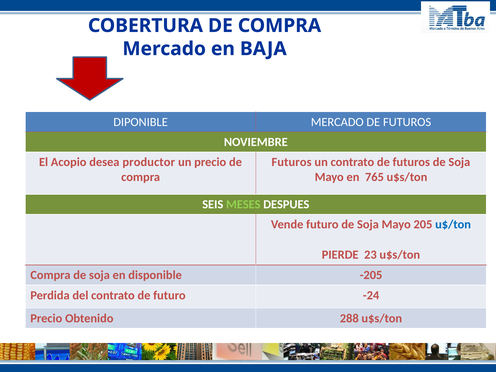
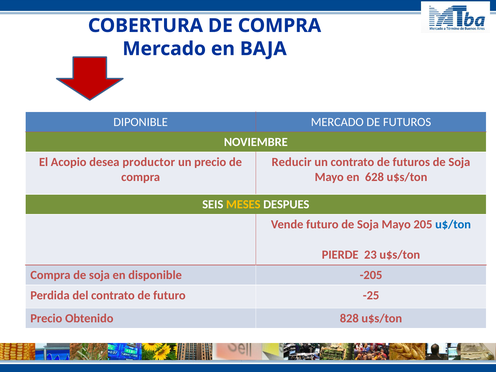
Futuros: Futuros -> Reducir (292, 162)
765: 765 -> 628 (374, 177)
MESES colour: light green -> yellow (243, 204)
-24: -24 -> -25 (371, 295)
288: 288 -> 828 (349, 318)
